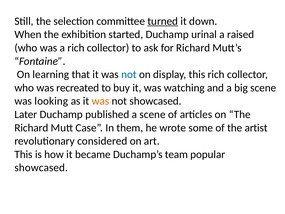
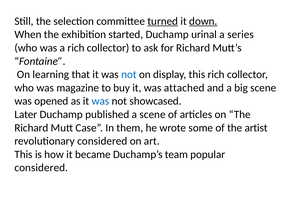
down underline: none -> present (203, 21)
raised: raised -> series (241, 34)
recreated: recreated -> magazine (78, 88)
watching: watching -> attached (184, 88)
looking: looking -> opened (51, 101)
was colour: orange -> blue (100, 101)
showcased: showcased -> considered (41, 168)
